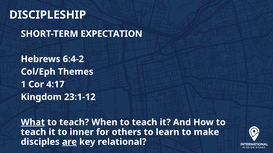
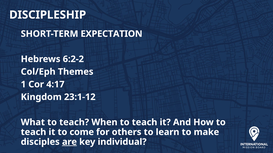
6:4-2: 6:4-2 -> 6:2-2 (73, 59)
What underline: present -> none (33, 123)
inner: inner -> come (82, 133)
relational: relational -> individual (122, 142)
